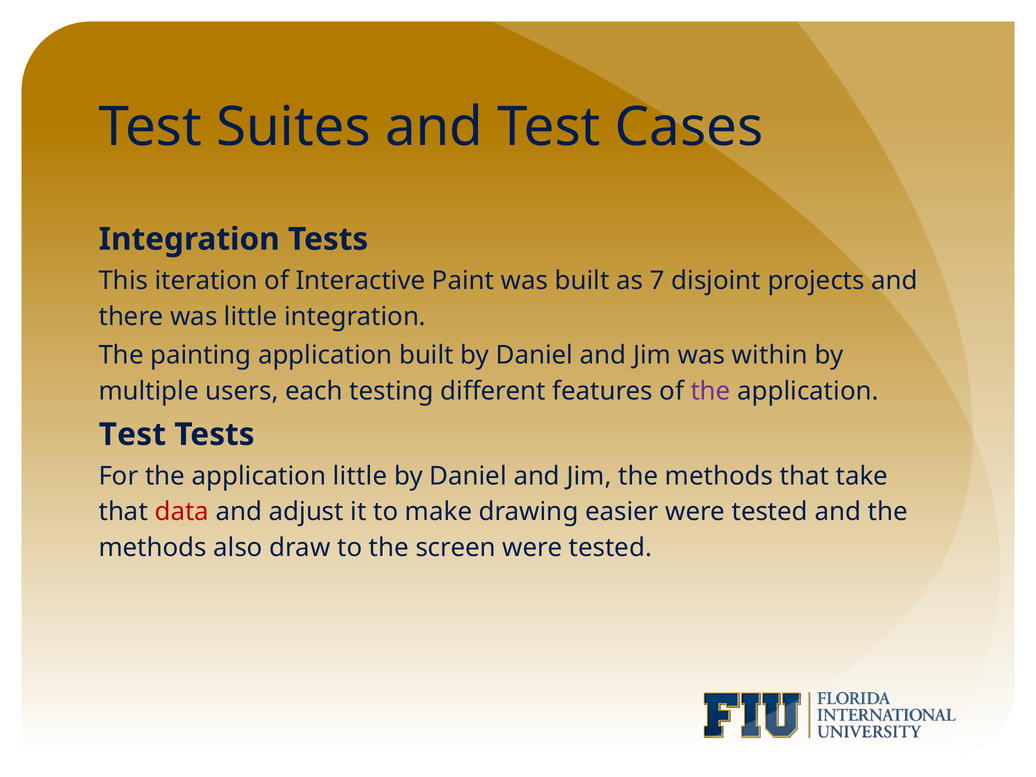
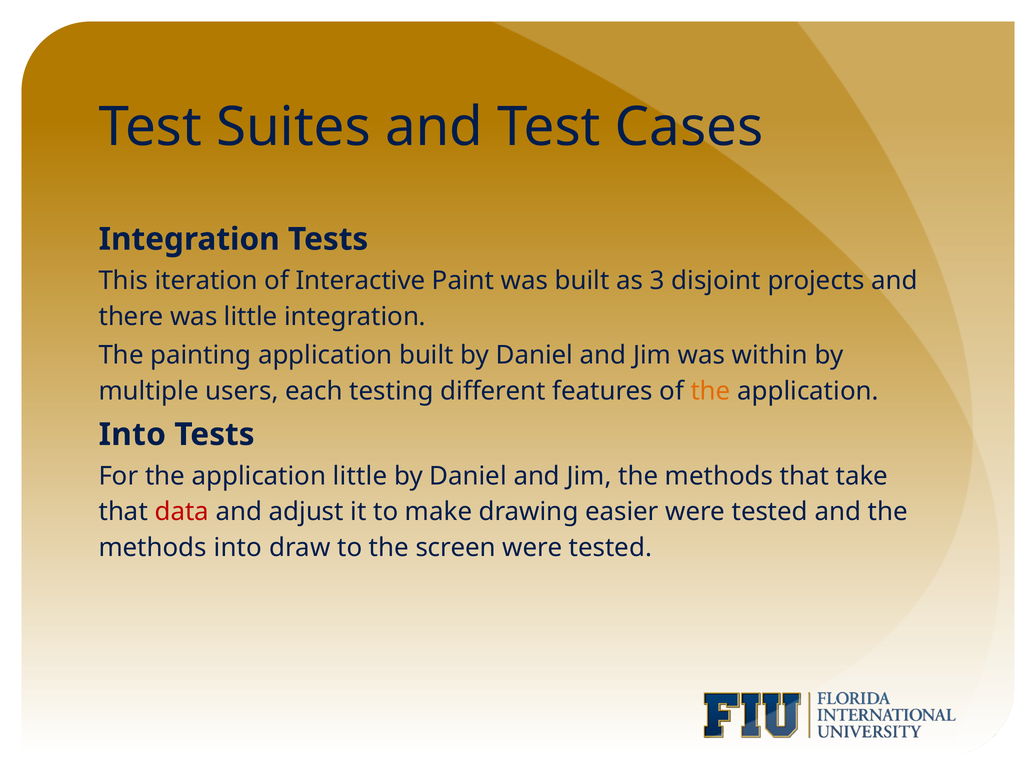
7: 7 -> 3 (657, 281)
the colour: purple -> orange (711, 391)
Test: Test -> Into (132, 435)
methods also: also -> into (238, 548)
